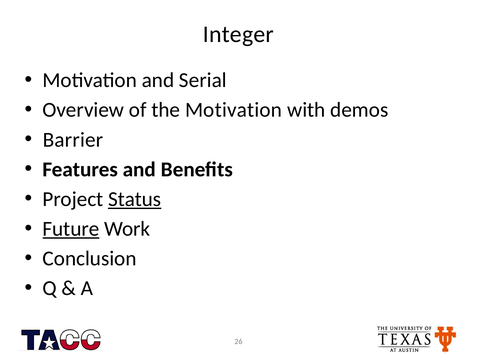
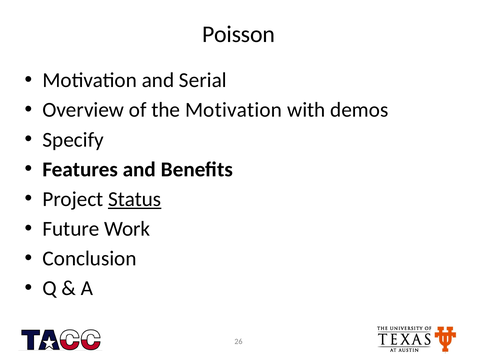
Integer: Integer -> Poisson (239, 34)
Barrier: Barrier -> Specify (73, 140)
Future underline: present -> none (71, 229)
